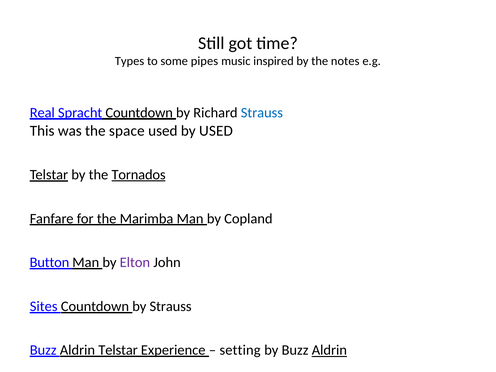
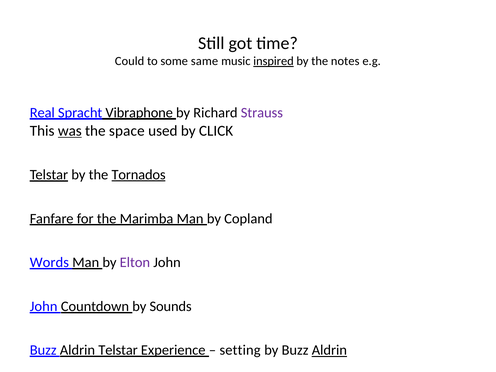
Types: Types -> Could (130, 61)
pipes: pipes -> same (204, 61)
inspired underline: none -> present (273, 61)
Spracht Countdown: Countdown -> Vibraphone (139, 113)
Strauss colour: blue -> purple (262, 113)
was underline: none -> present (70, 131)
by USED: USED -> CLICK (216, 131)
Button: Button -> Words (49, 262)
Sites: Sites -> John (44, 306)
by Strauss: Strauss -> Sounds (171, 306)
